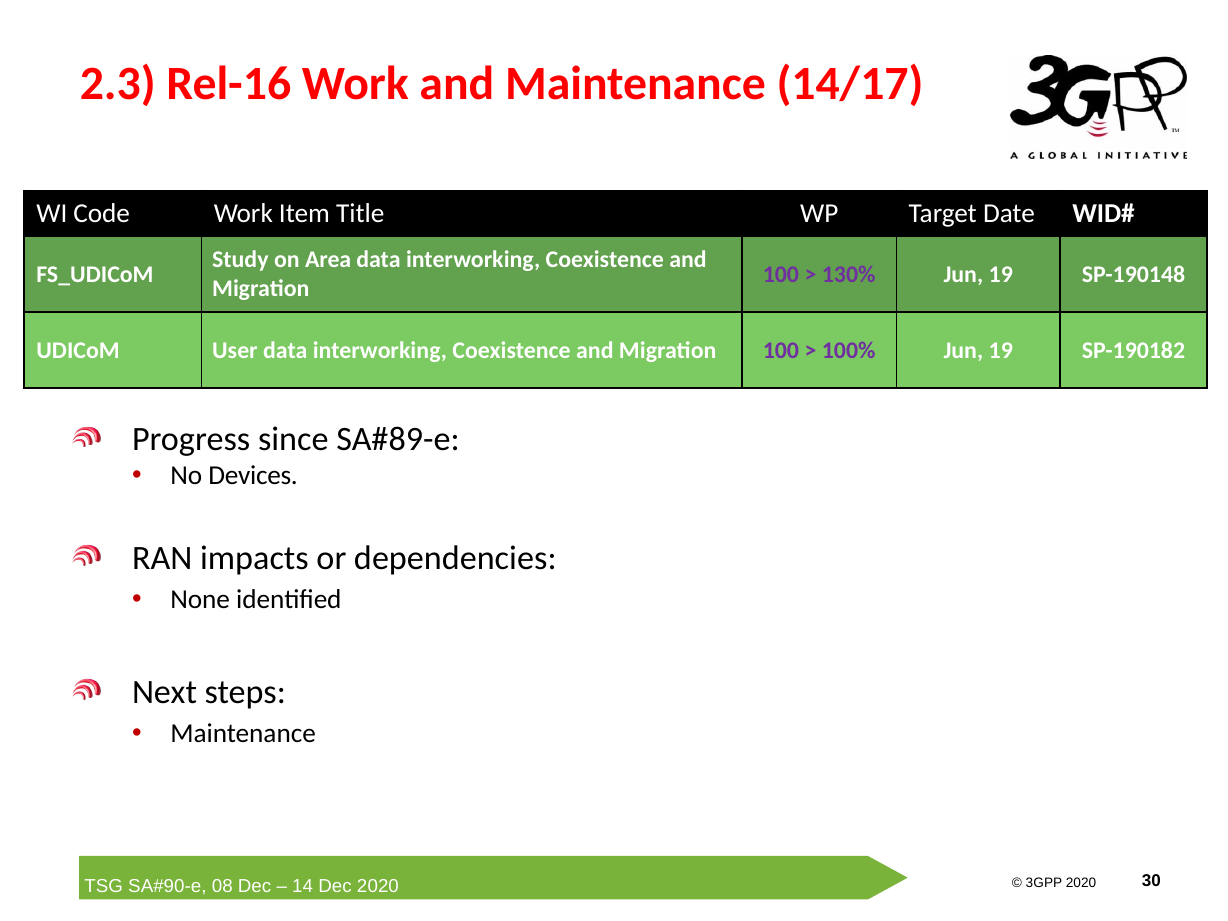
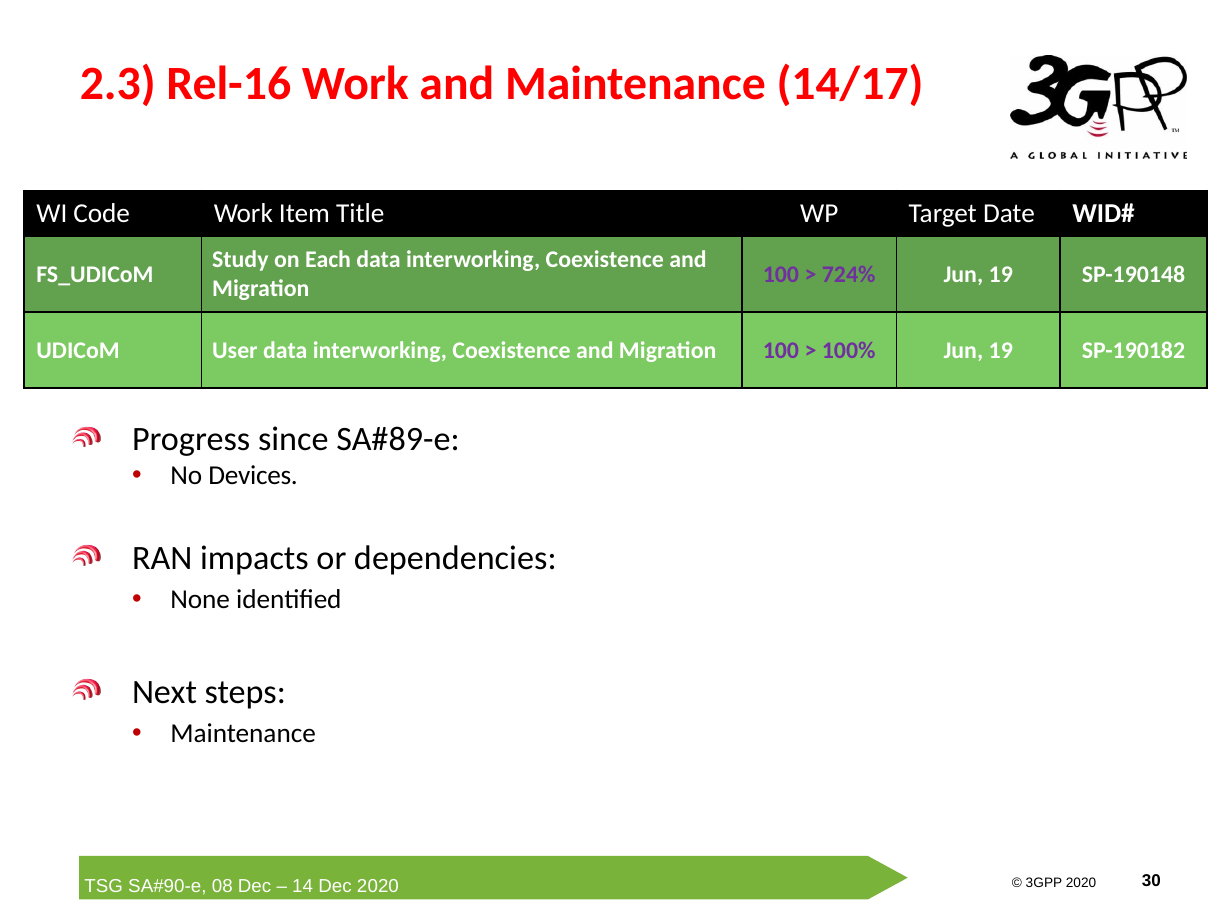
Area: Area -> Each (328, 260)
130%: 130% -> 724% (849, 274)
